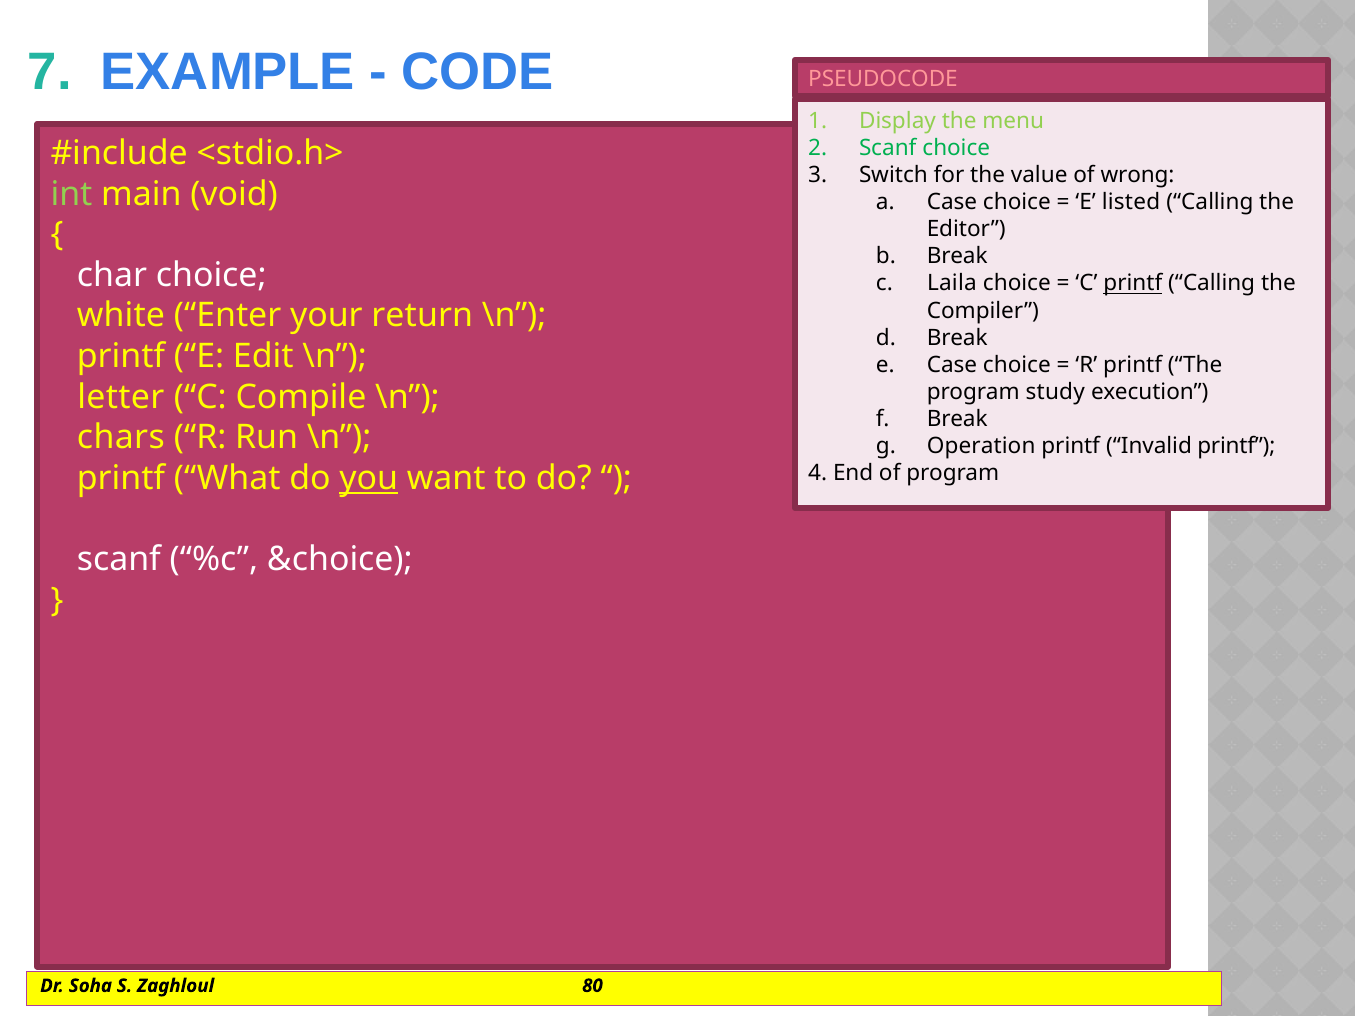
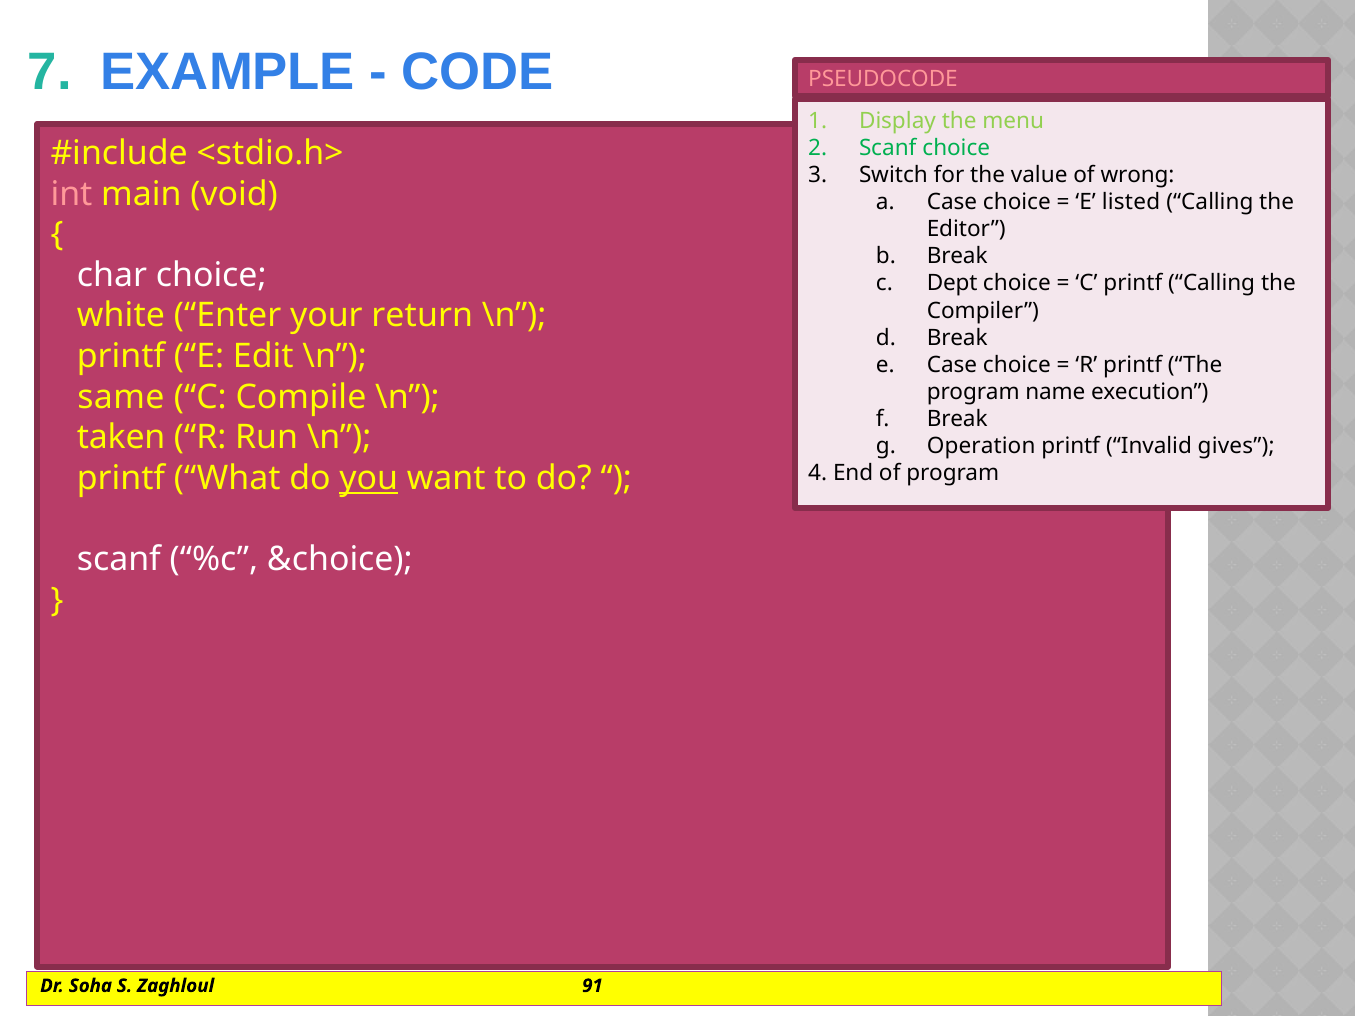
int colour: light green -> pink (71, 194)
Laila: Laila -> Dept (952, 284)
printf underline: present -> none (1133, 284)
study: study -> name (1055, 392)
letter: letter -> same (121, 397)
chars: chars -> taken (121, 438)
Invalid printf: printf -> gives (1236, 446)
80: 80 -> 91 (592, 986)
